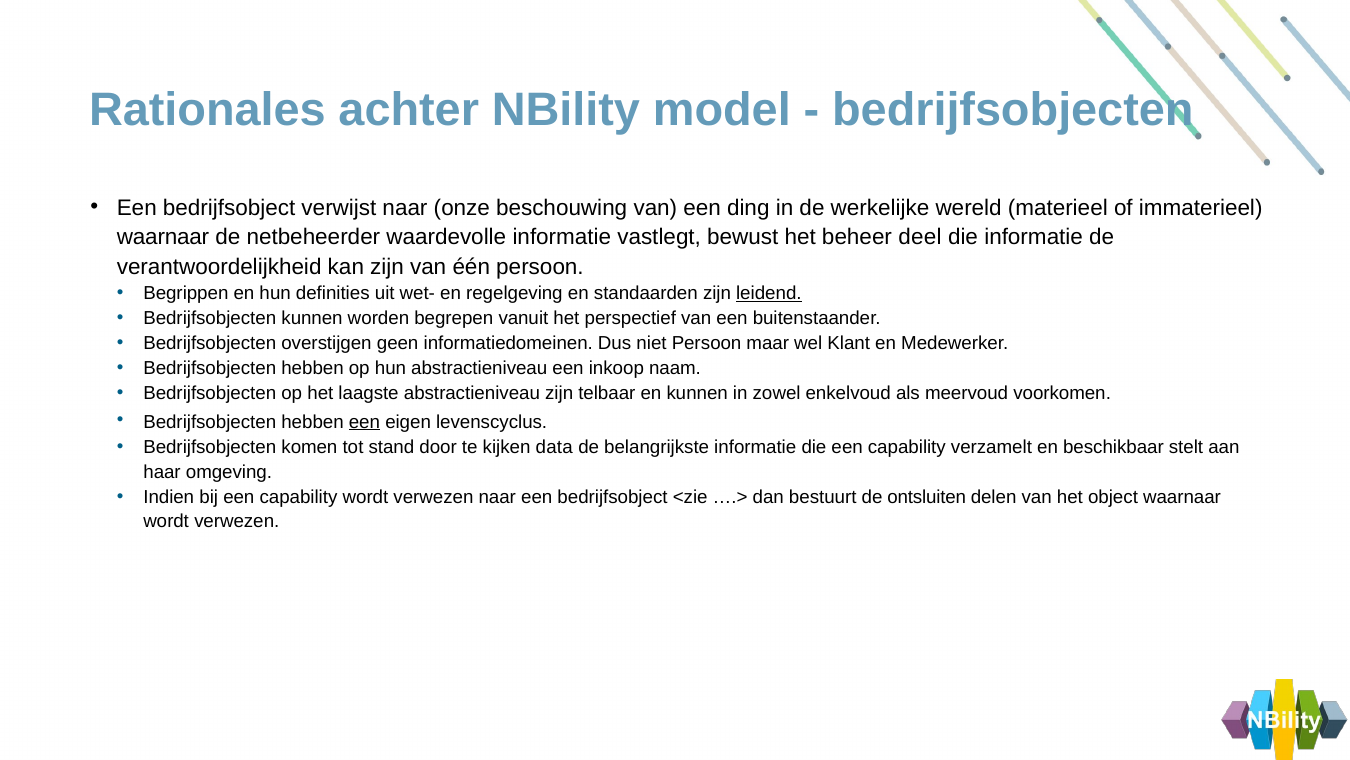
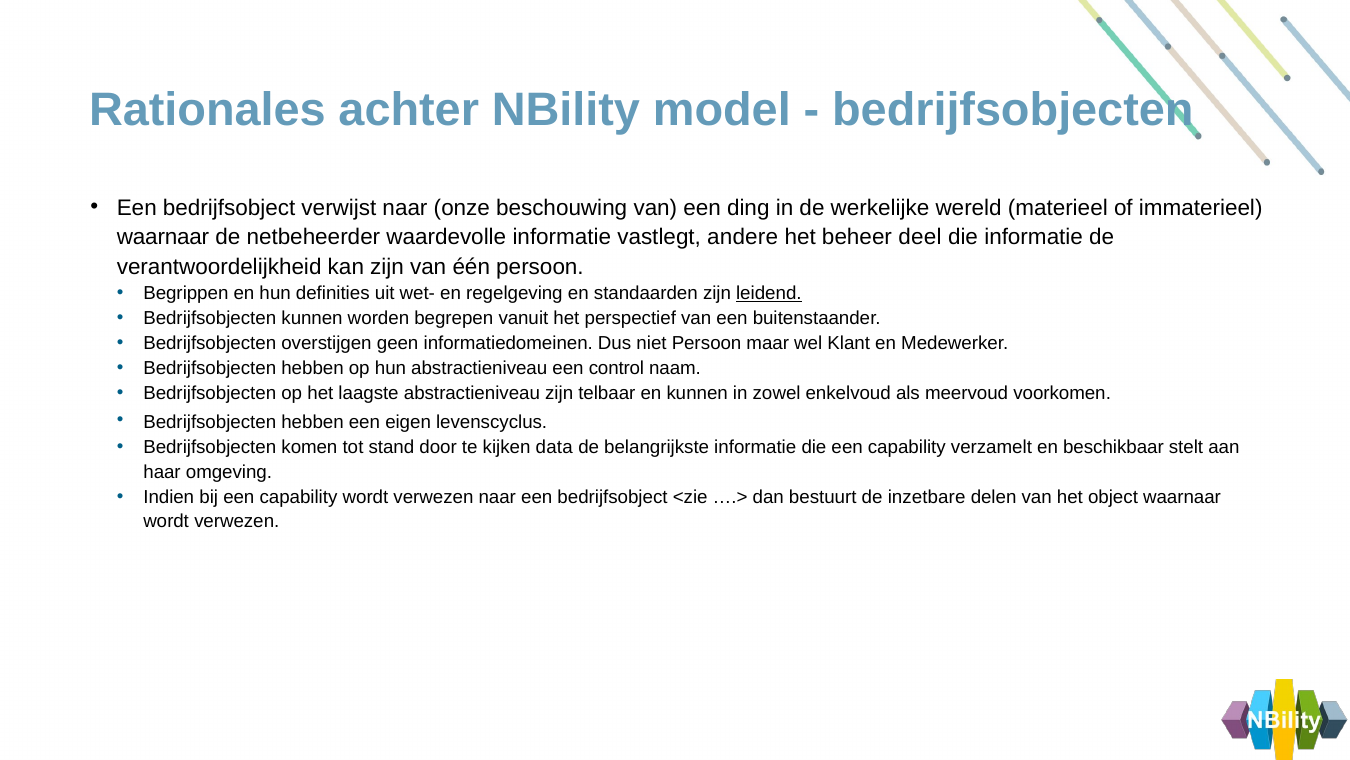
bewust: bewust -> andere (743, 237)
inkoop: inkoop -> control (616, 368)
een underline: present -> none (364, 422)
ontsluiten: ontsluiten -> inzetbare (927, 497)
